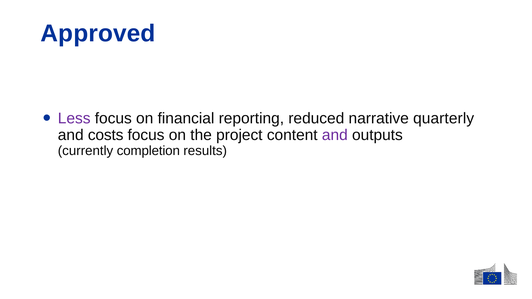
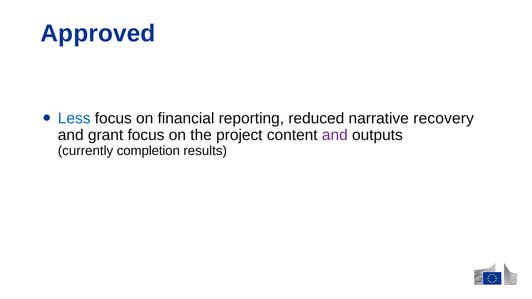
Less colour: purple -> blue (74, 118)
quarterly: quarterly -> recovery (444, 118)
costs: costs -> grant (106, 135)
